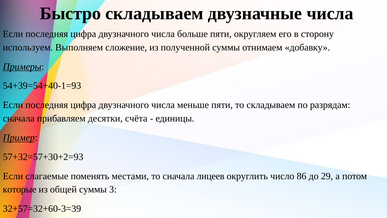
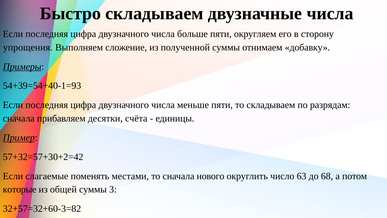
используем: используем -> упрощения (28, 47)
57+32=57+30+2=93: 57+32=57+30+2=93 -> 57+32=57+30+2=42 (43, 157)
лицеев: лицеев -> нового (211, 176)
86: 86 -> 63 (302, 176)
29: 29 -> 68 (327, 176)
32+57=32+60-3=39: 32+57=32+60-3=39 -> 32+57=32+60-3=82 (42, 208)
